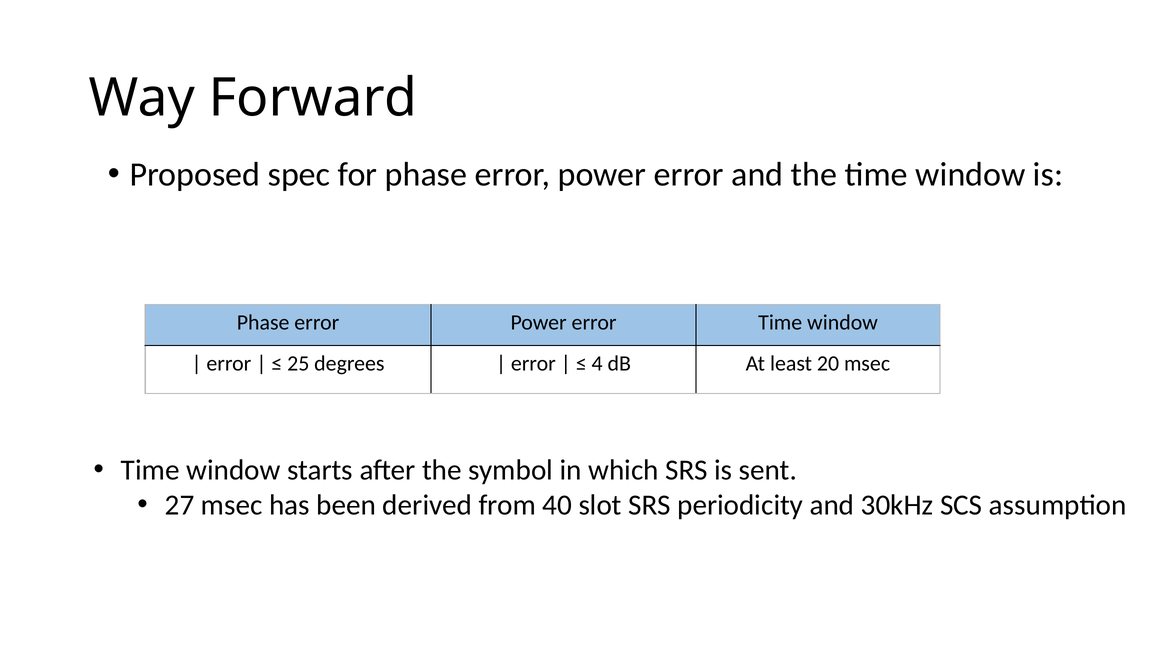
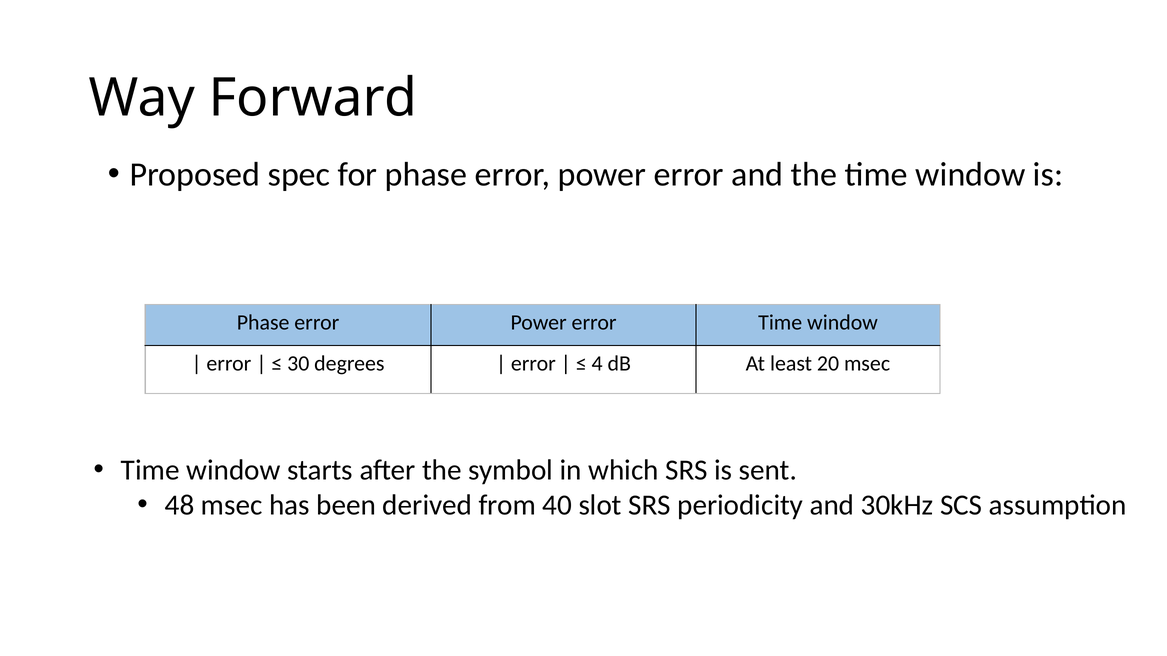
25: 25 -> 30 (298, 364)
27: 27 -> 48 (180, 506)
